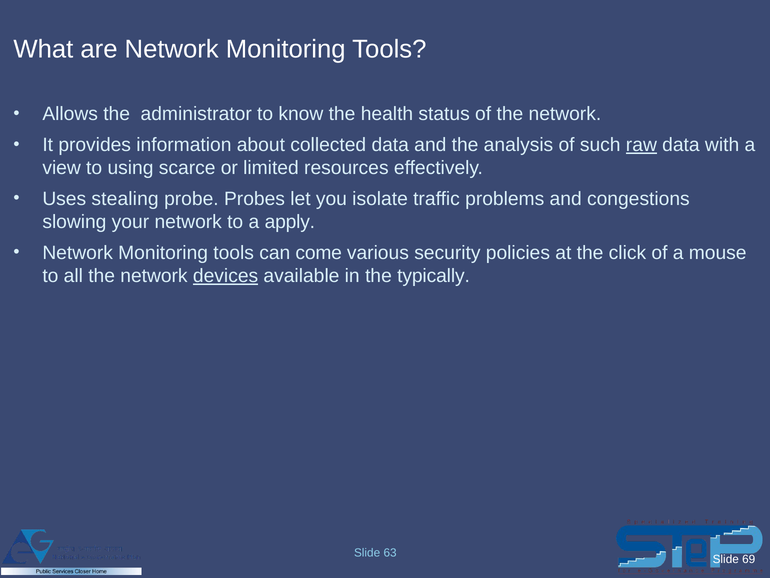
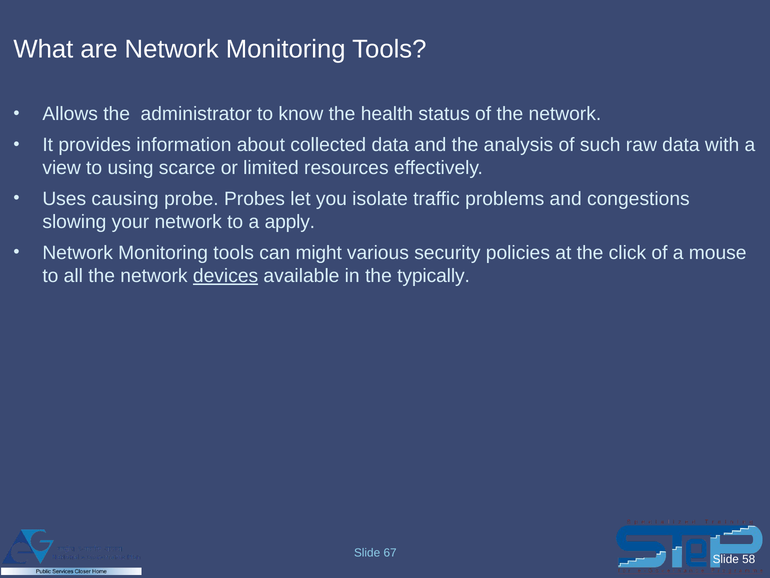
raw underline: present -> none (641, 145)
stealing: stealing -> causing (125, 199)
come: come -> might (319, 253)
63: 63 -> 67 (390, 553)
69: 69 -> 58 (749, 559)
